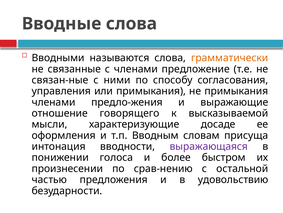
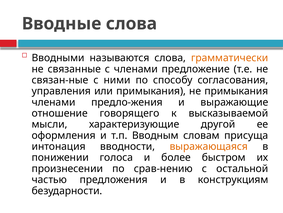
досаде: досаде -> другой (218, 124)
выражающаяся colour: purple -> orange (209, 146)
удовольствию: удовольствию -> конструкциям (233, 179)
